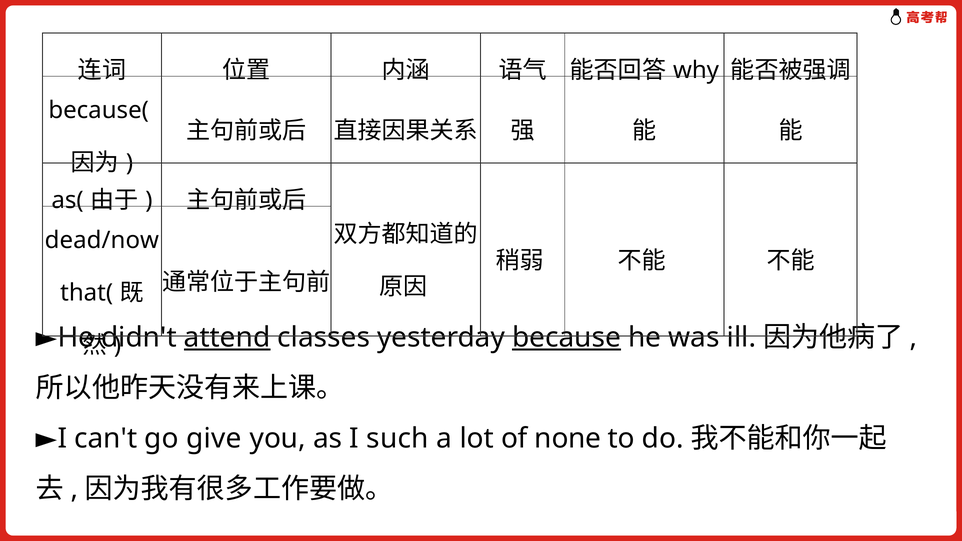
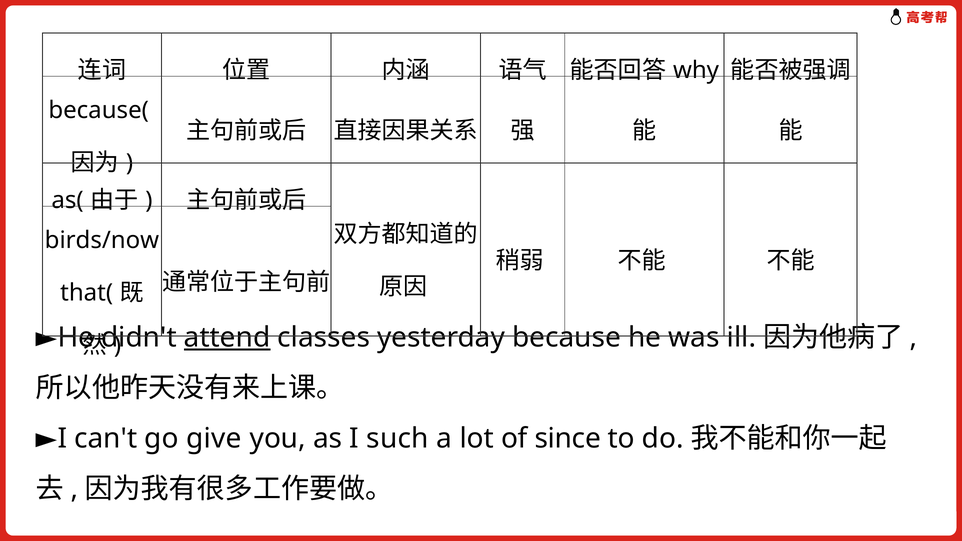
dead/now: dead/now -> birds/now (102, 240)
because underline: present -> none (566, 338)
none: none -> since (568, 439)
